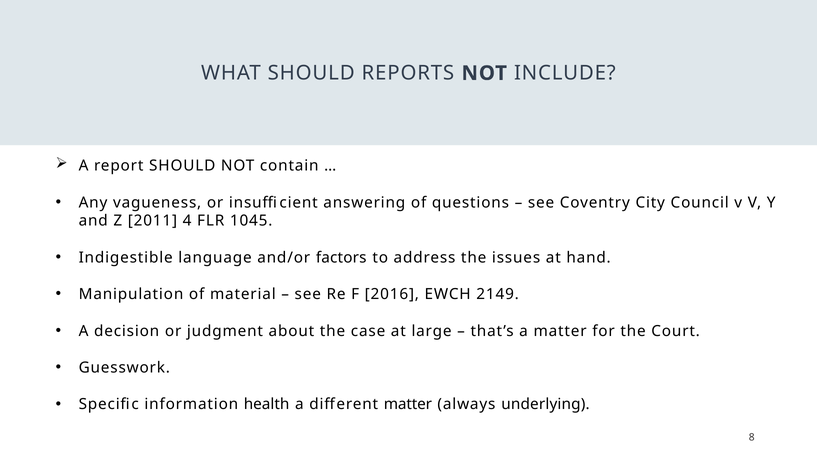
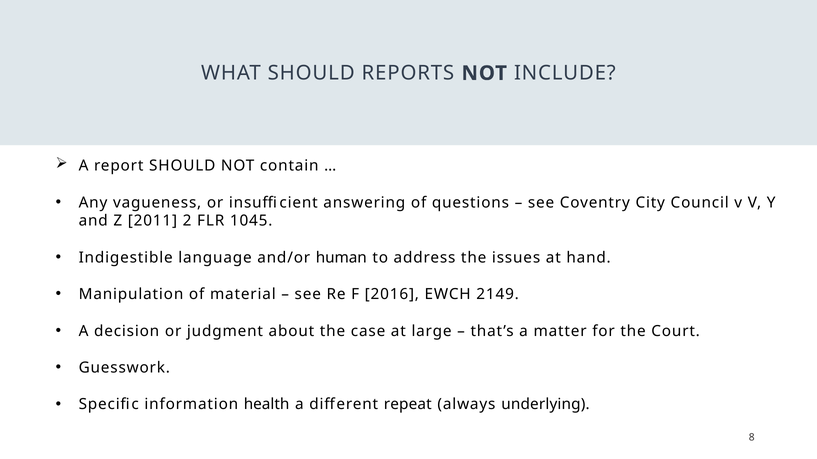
4: 4 -> 2 (187, 221)
factors: factors -> human (341, 258)
different matter: matter -> repeat (408, 405)
